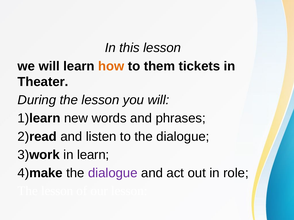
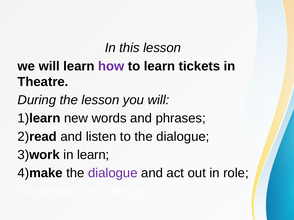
how colour: orange -> purple (111, 66)
to them: them -> learn (159, 66)
Theater: Theater -> Theatre (43, 82)
